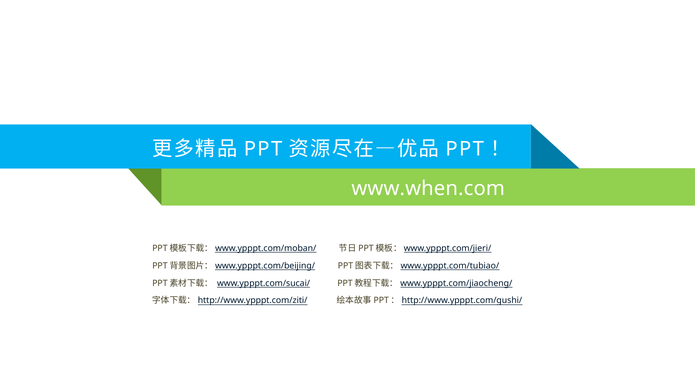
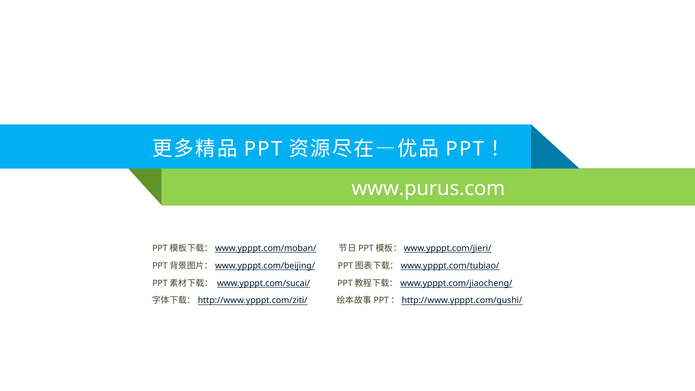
www.when.com: www.when.com -> www.purus.com (428, 188)
